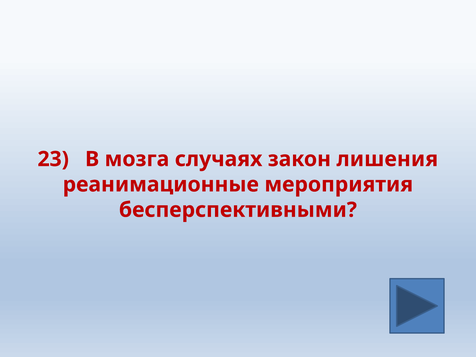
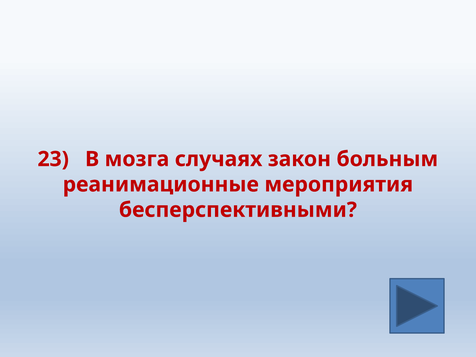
лишения: лишения -> больным (387, 159)
